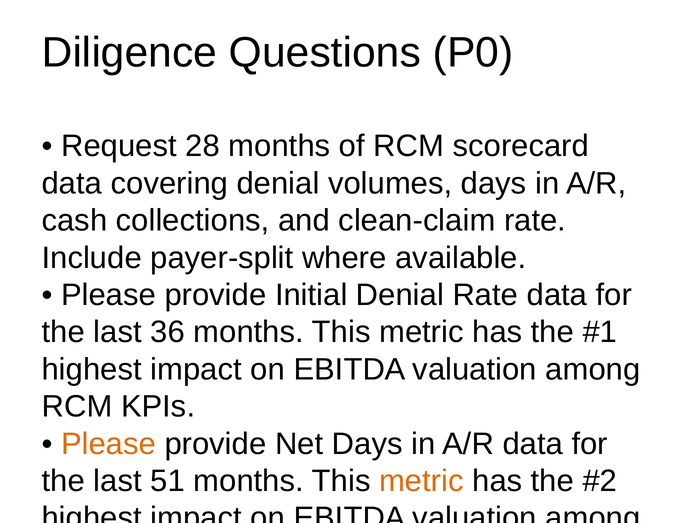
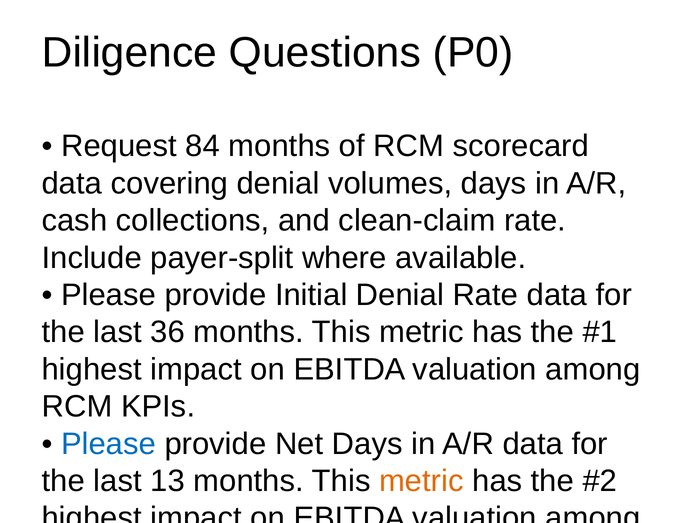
28: 28 -> 84 (203, 146)
Please colour: orange -> blue (109, 444)
51: 51 -> 13 (168, 481)
